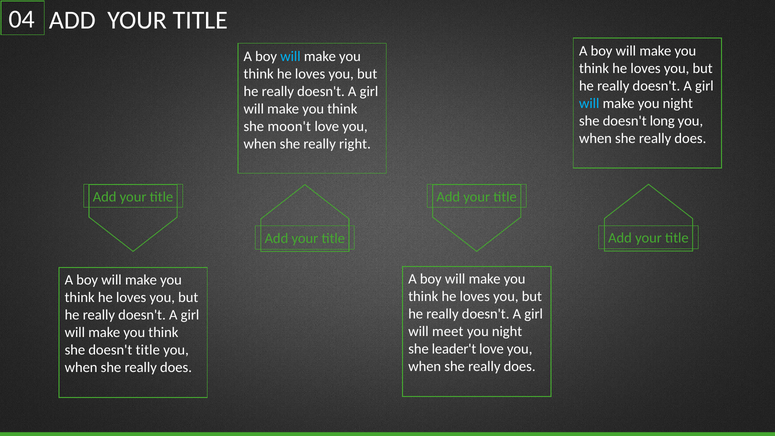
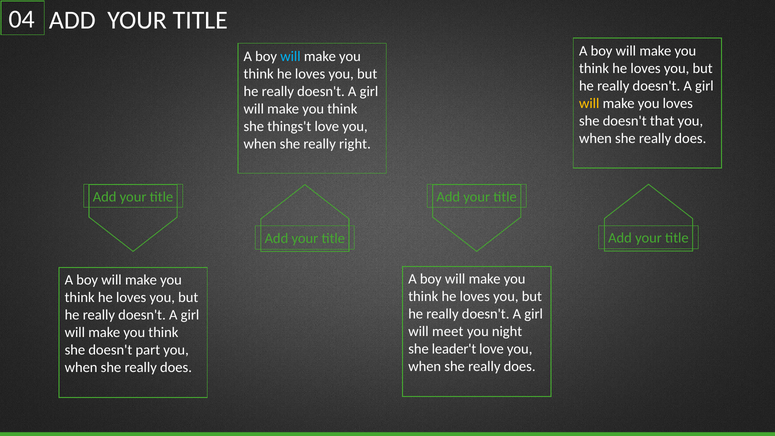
will colour: light blue -> yellow (589, 103)
make you night: night -> loves (678, 103)
long: long -> that (662, 121)
moon't: moon't -> things't (289, 126)
doesn't title: title -> part (148, 350)
